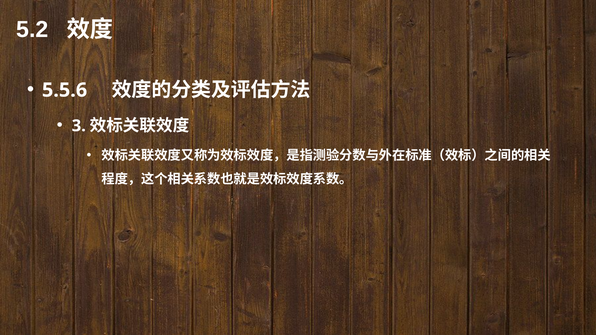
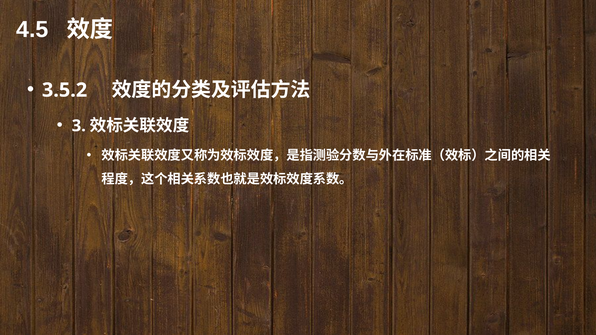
5.2: 5.2 -> 4.5 (32, 29)
5.5.6: 5.5.6 -> 3.5.2 (65, 90)
